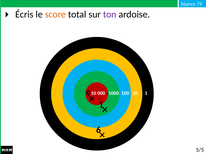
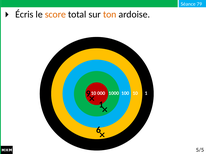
ton colour: purple -> orange (110, 15)
